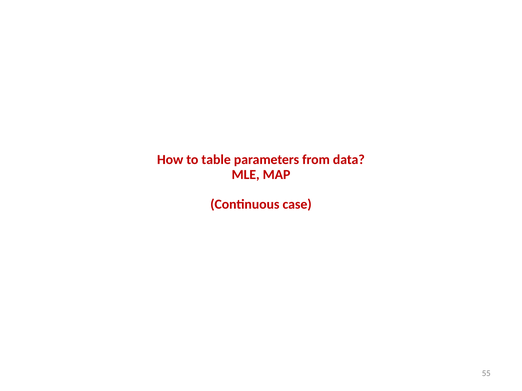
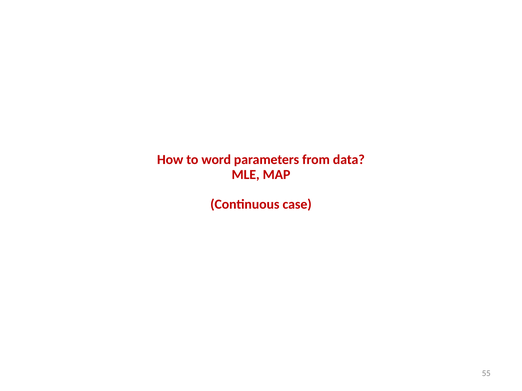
table: table -> word (216, 160)
